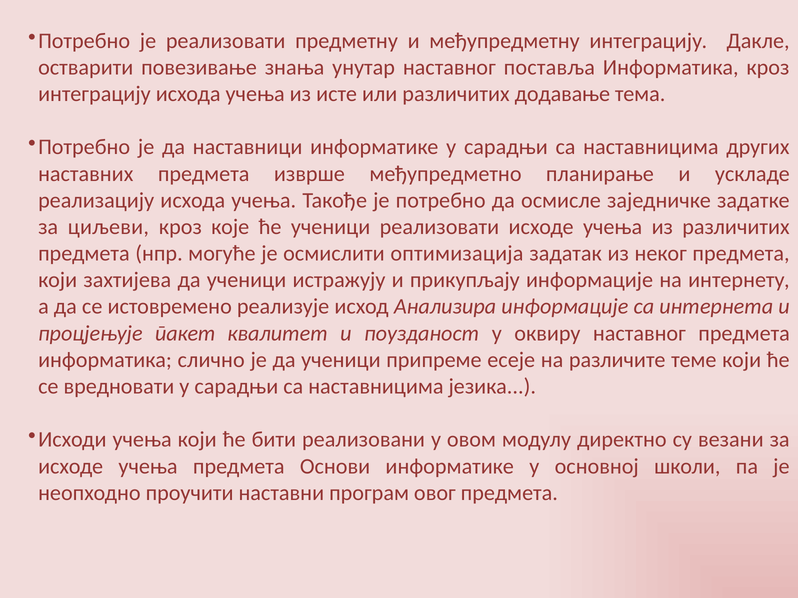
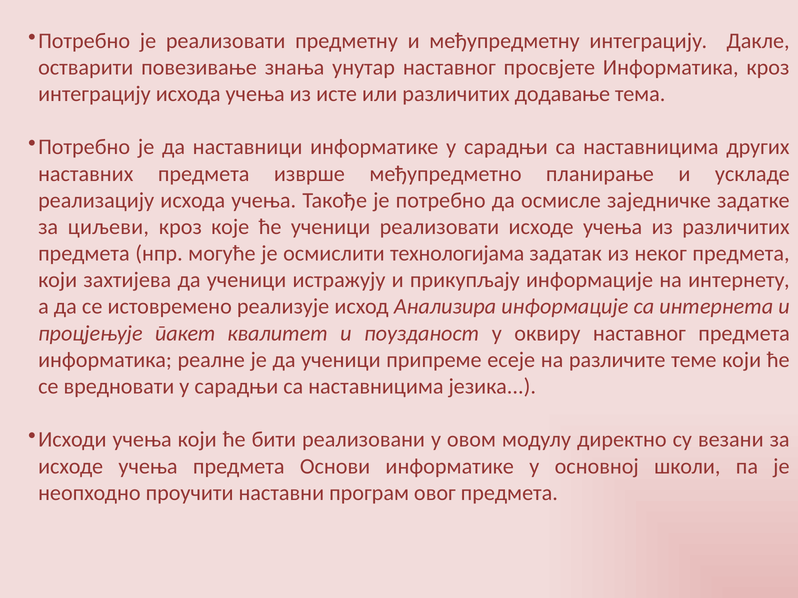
поставља: поставља -> просвјете (549, 67)
оптимизација: оптимизација -> технологијама (457, 254)
слично: слично -> реалне (211, 360)
